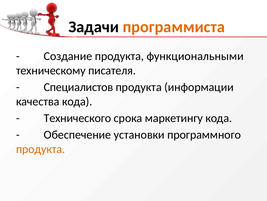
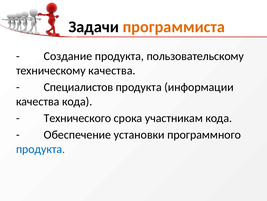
функциональными: функциональными -> пользовательскому (195, 56)
техническому писателя: писателя -> качества (112, 70)
маркетингу: маркетингу -> участникам (174, 118)
продукта colour: orange -> blue (41, 149)
